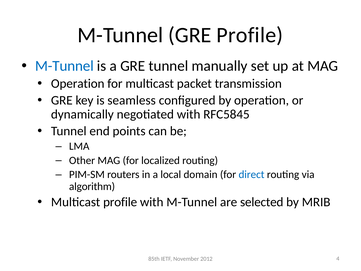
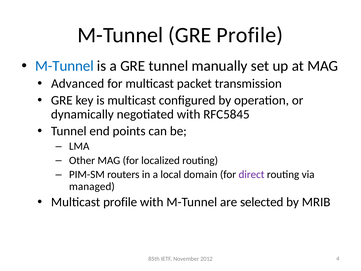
Operation: Operation -> Advanced (78, 84)
is seamless: seamless -> multicast (132, 100)
direct colour: blue -> purple (252, 174)
algorithm: algorithm -> managed (92, 186)
